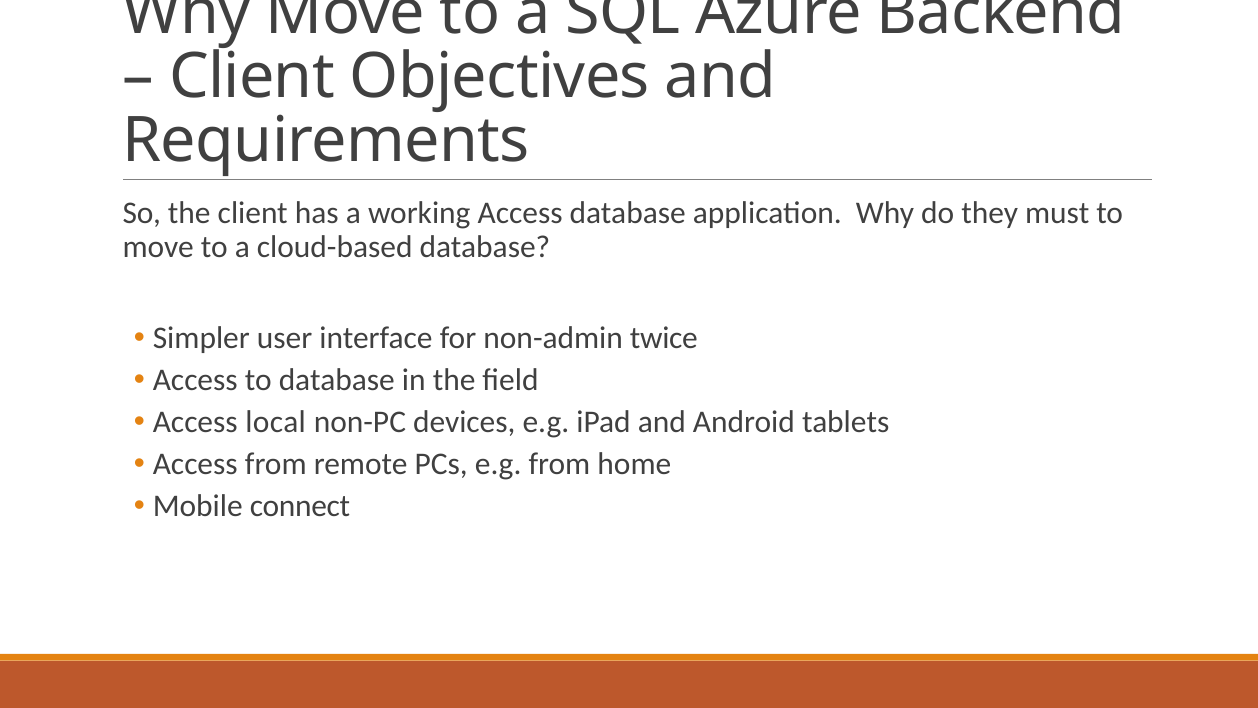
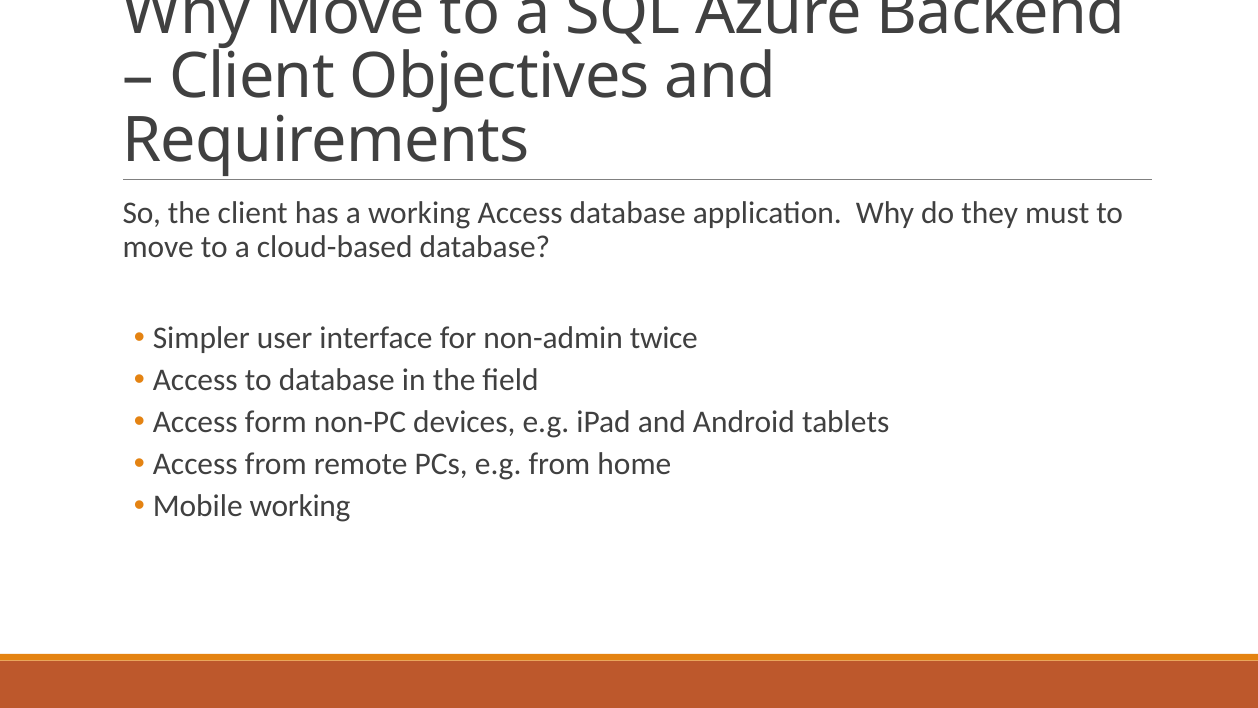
local: local -> form (276, 422)
Mobile connect: connect -> working (300, 506)
